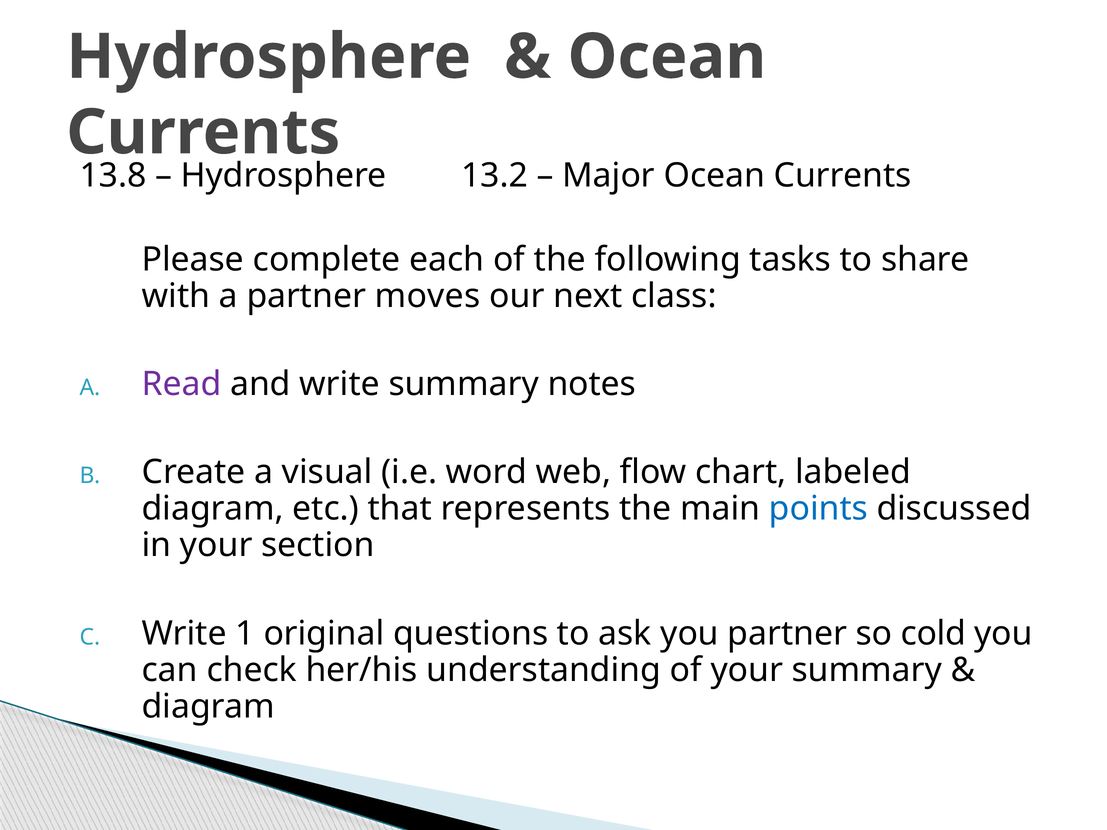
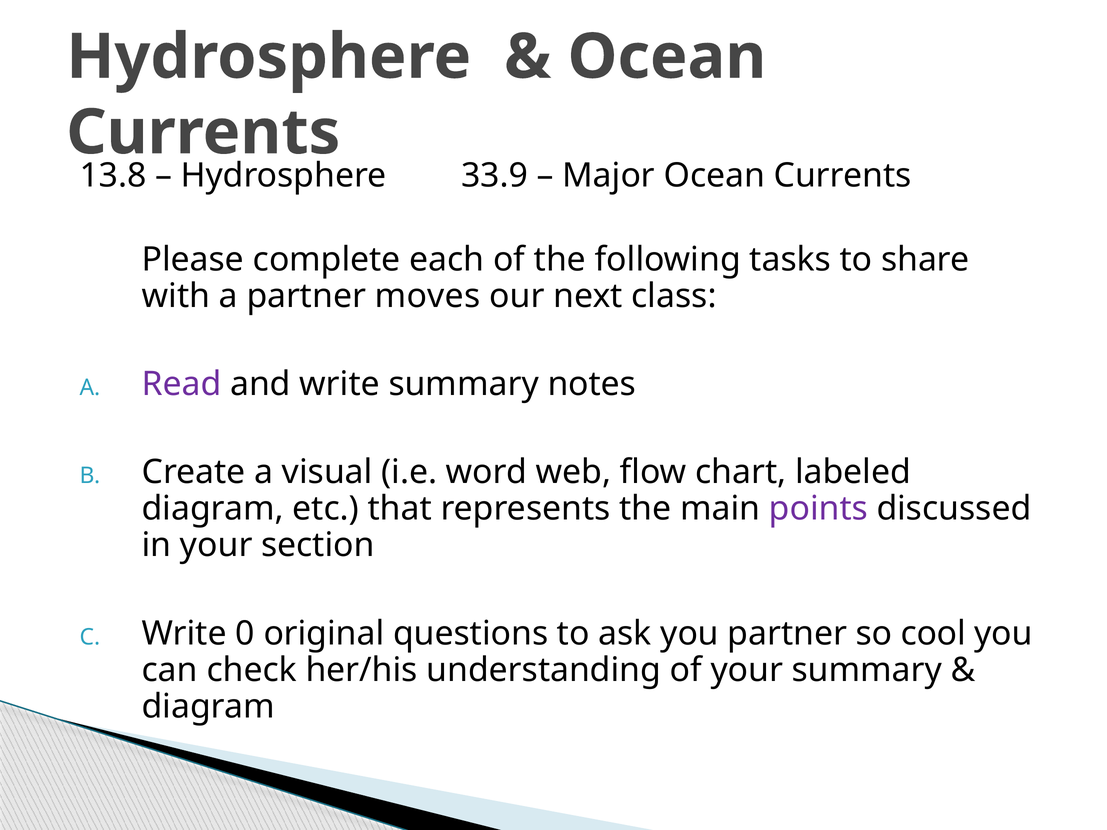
13.2: 13.2 -> 33.9 (495, 176)
points colour: blue -> purple (818, 509)
1: 1 -> 0 (245, 634)
cold: cold -> cool (933, 634)
